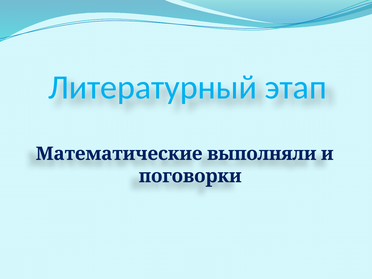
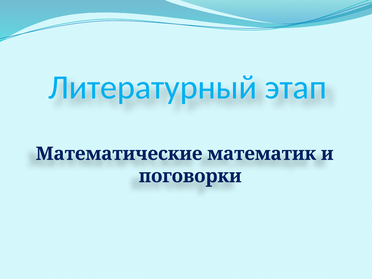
выполняли: выполняли -> математик (262, 154)
